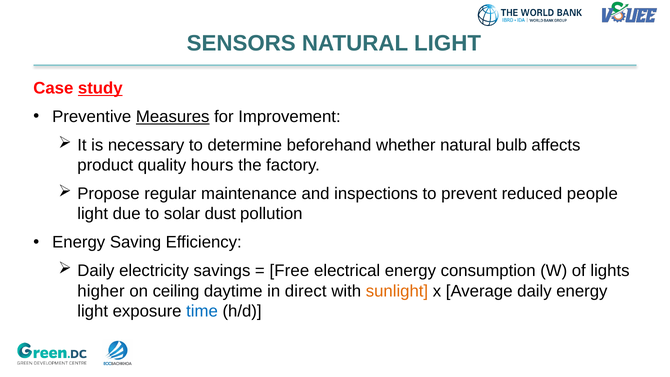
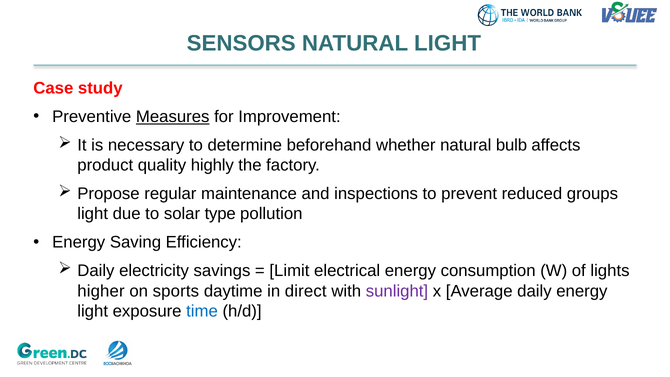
study underline: present -> none (100, 88)
hours: hours -> highly (212, 165)
people: people -> groups (592, 194)
dust: dust -> type (220, 214)
Free: Free -> Limit (289, 271)
ceiling: ceiling -> sports (176, 291)
sunlight colour: orange -> purple (397, 291)
